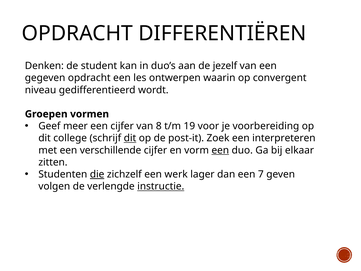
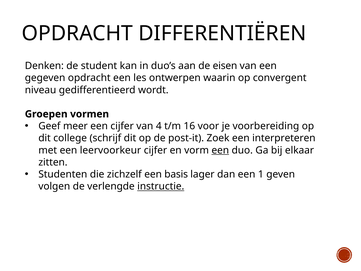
jezelf: jezelf -> eisen (225, 66)
8: 8 -> 4 (159, 126)
19: 19 -> 16 (189, 126)
dit underline: present -> none (130, 138)
verschillende: verschillende -> leervoorkeur (110, 150)
die underline: present -> none (97, 174)
werk: werk -> basis (176, 174)
7: 7 -> 1 (261, 174)
